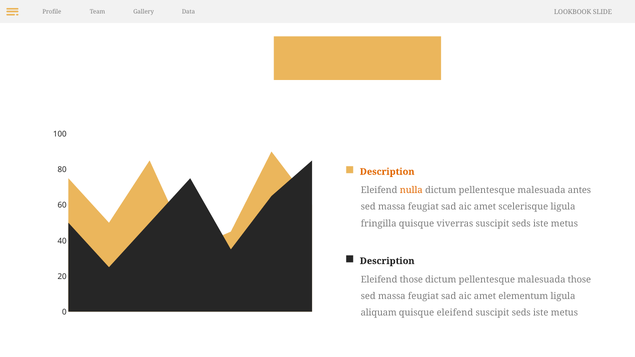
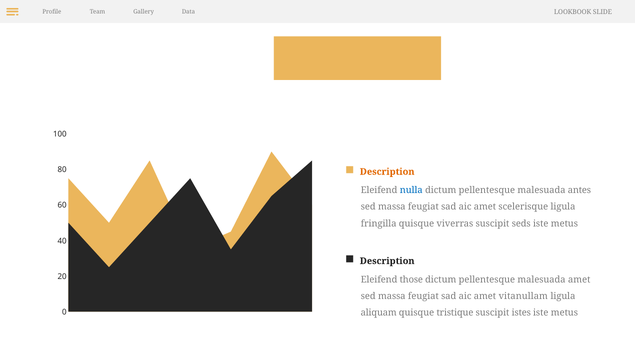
nulla colour: orange -> blue (411, 190)
malesuada those: those -> amet (579, 280)
elementum: elementum -> vitanullam (523, 296)
quisque eleifend: eleifend -> tristique (455, 313)
seds: seds -> istes (521, 313)
